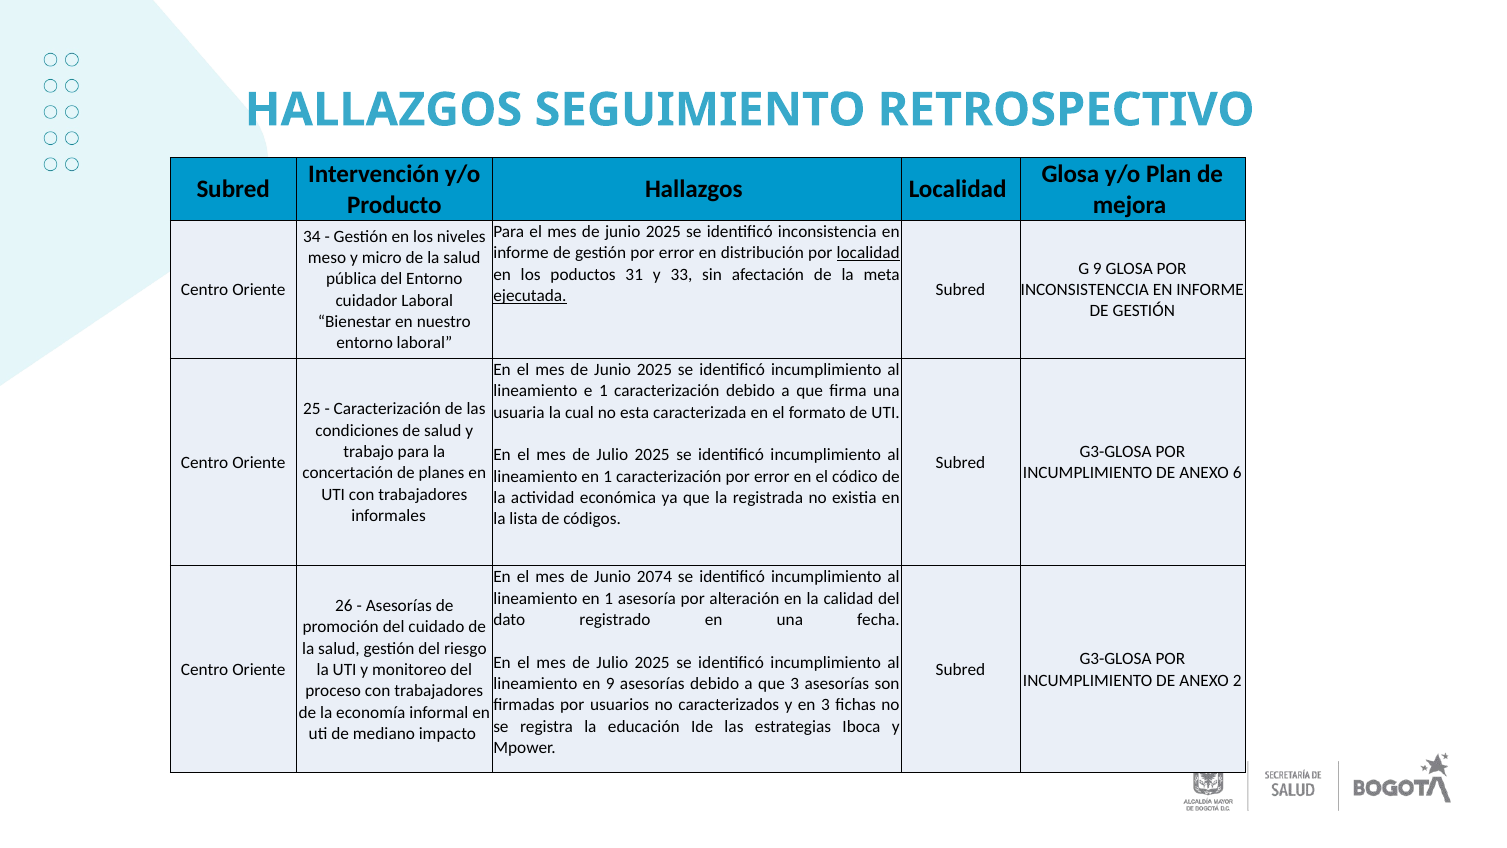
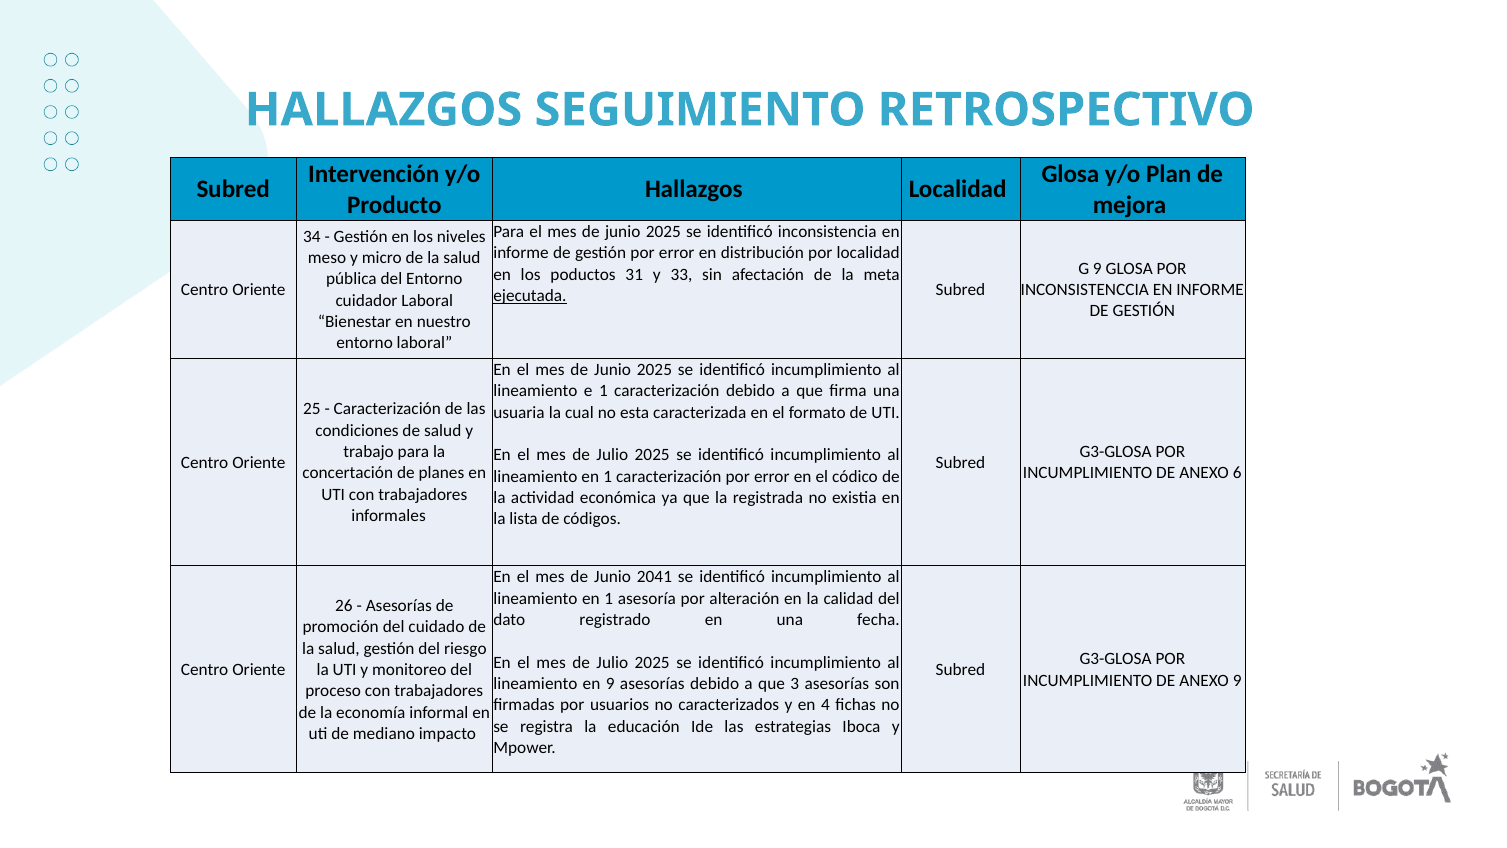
localidad underline: present -> none (868, 253)
2074: 2074 -> 2041 (654, 577)
ANEXO 2: 2 -> 9 (1237, 680)
en 3: 3 -> 4 (825, 705)
